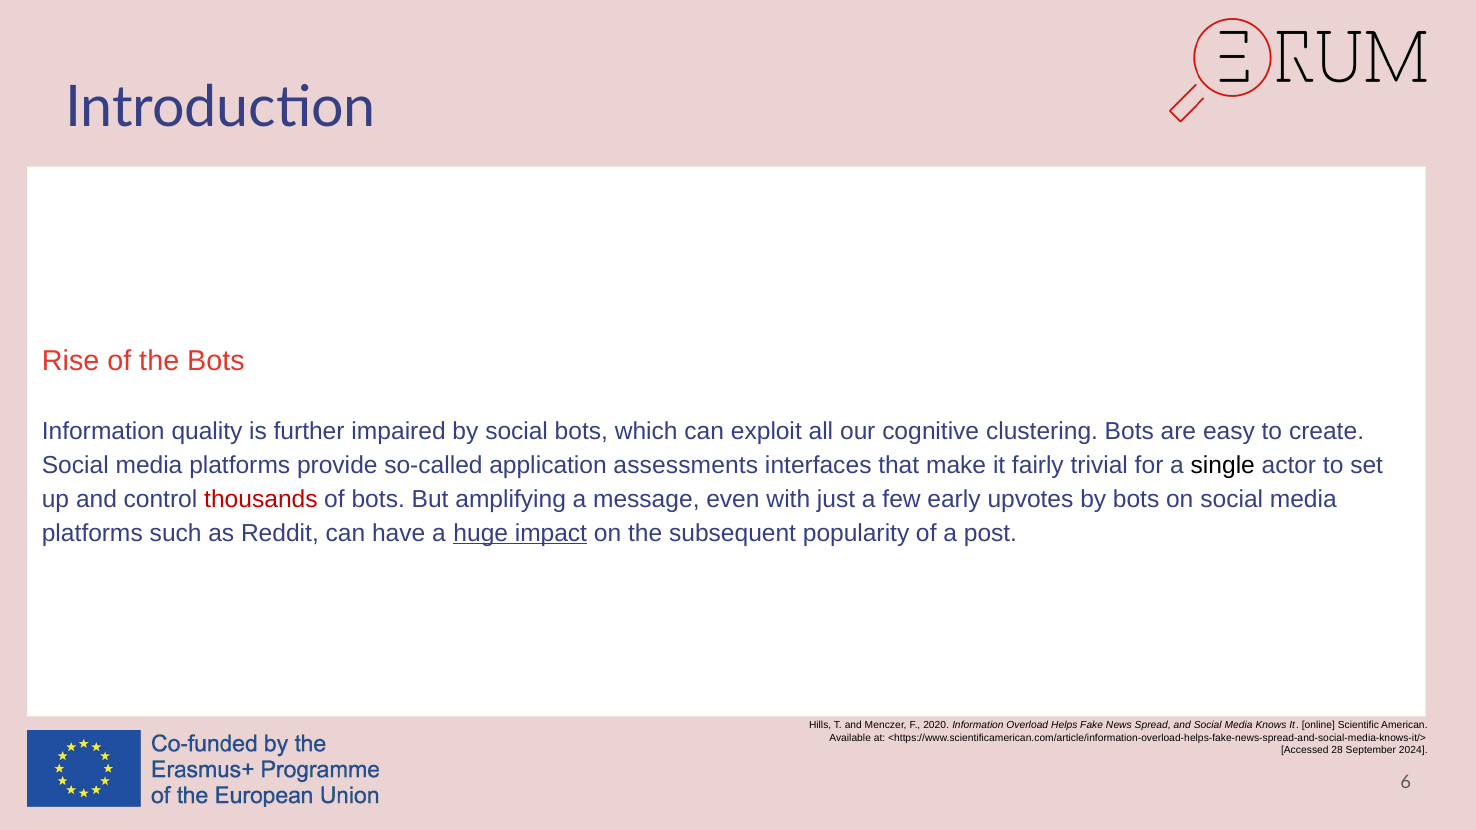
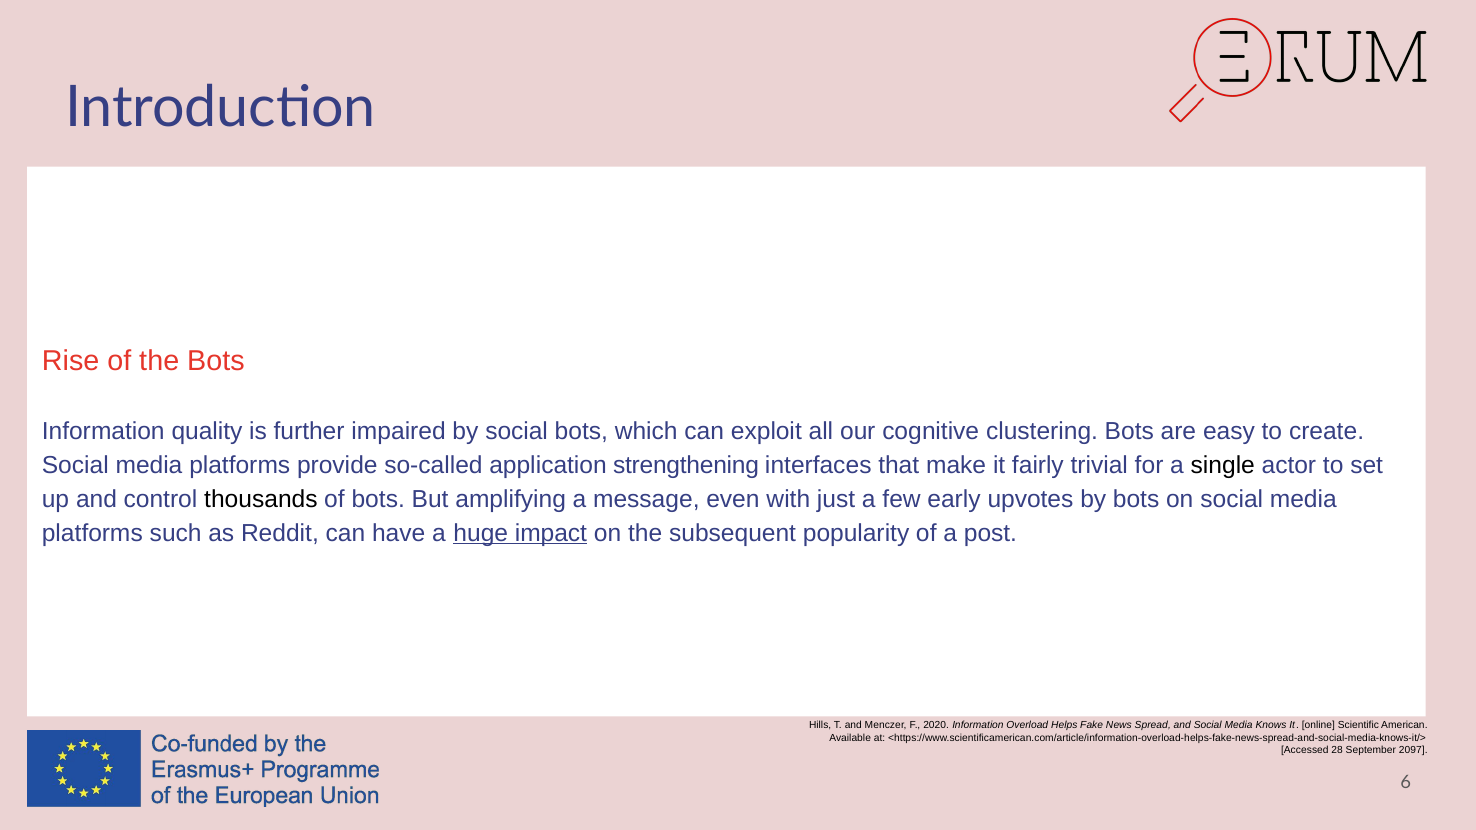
assessments: assessments -> strengthening (686, 465)
thousands colour: red -> black (261, 499)
2024: 2024 -> 2097 (1413, 750)
